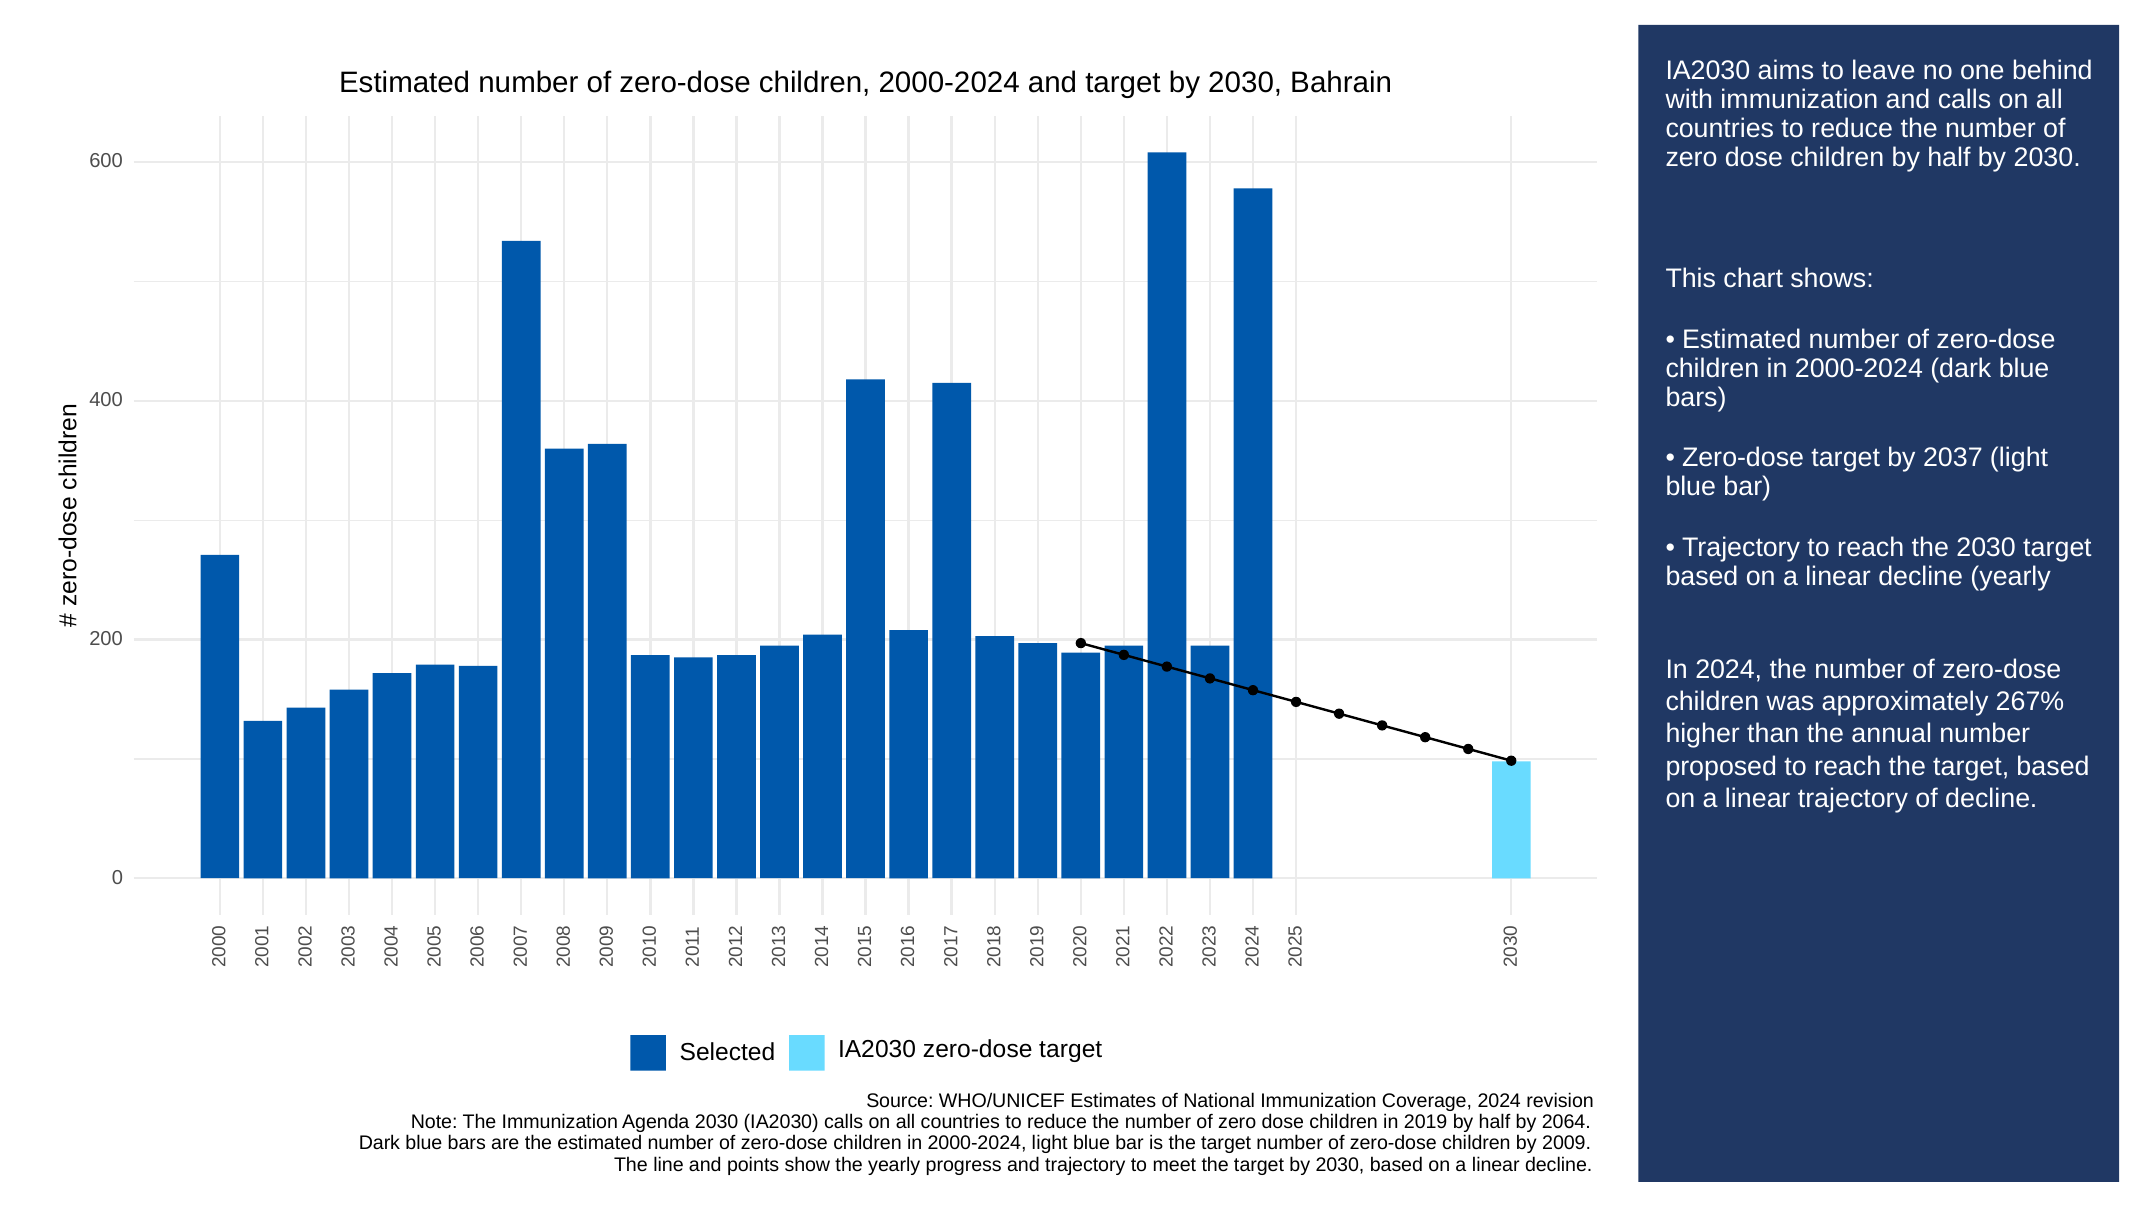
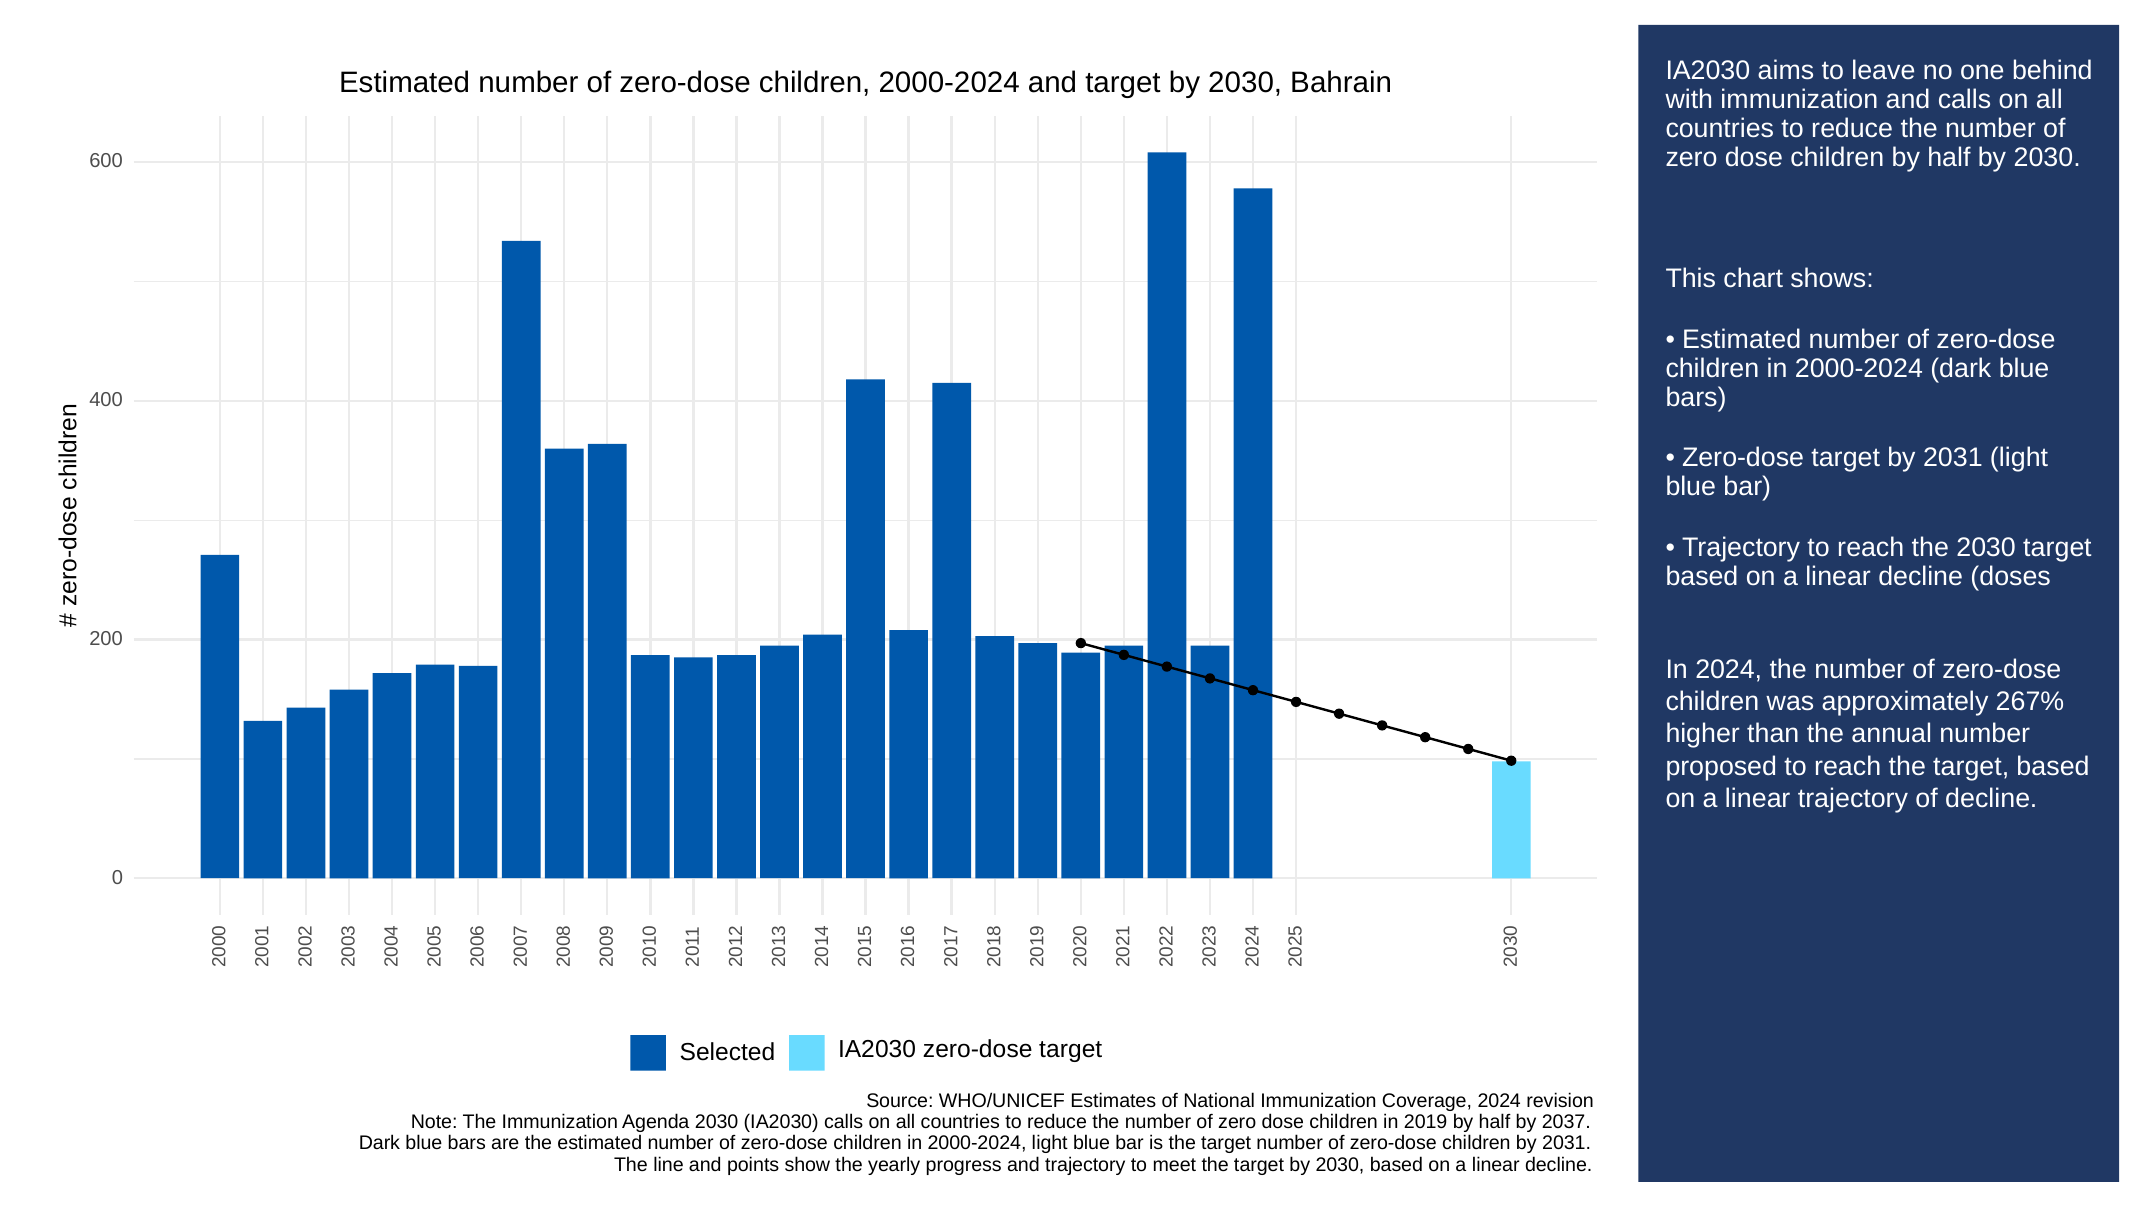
target by 2037: 2037 -> 2031 (1953, 458)
decline yearly: yearly -> doses (2011, 576)
2064: 2064 -> 2037 (1566, 1122)
children by 2009: 2009 -> 2031 (1567, 1144)
